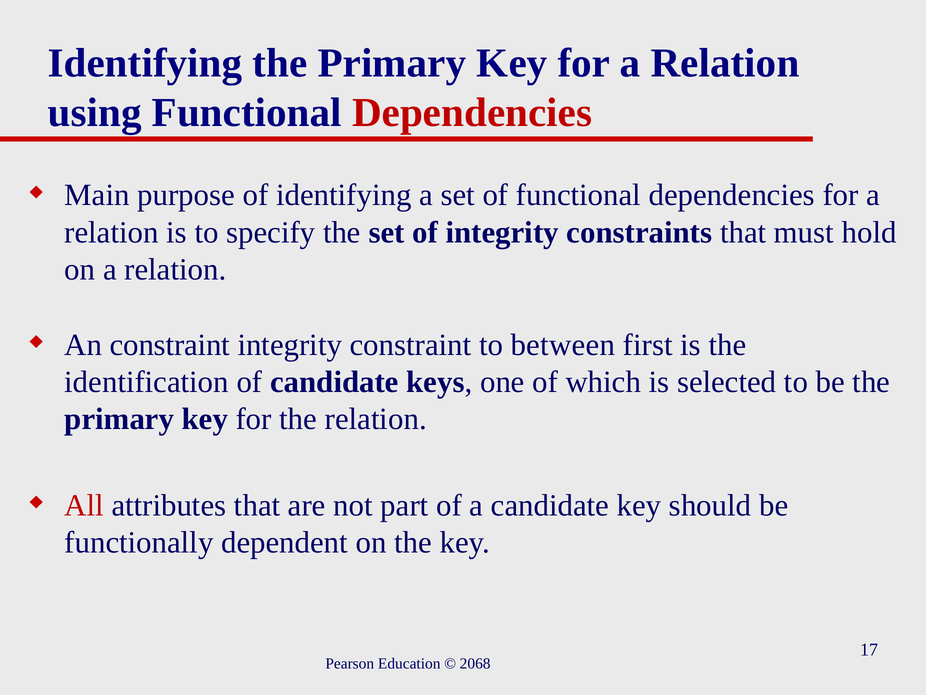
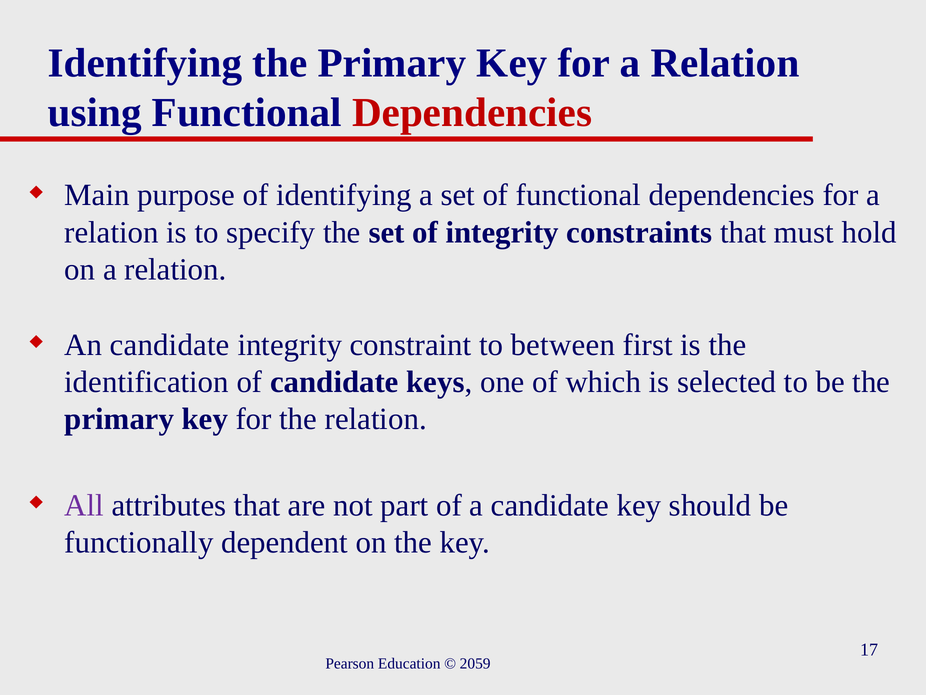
An constraint: constraint -> candidate (170, 345)
All colour: red -> purple (84, 505)
2068: 2068 -> 2059 (475, 663)
